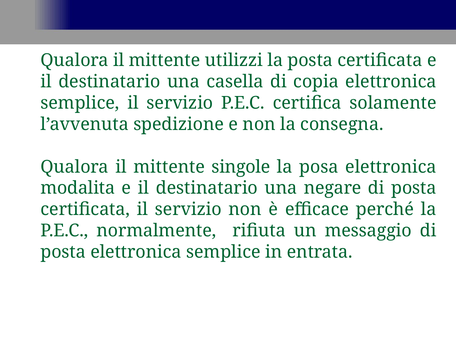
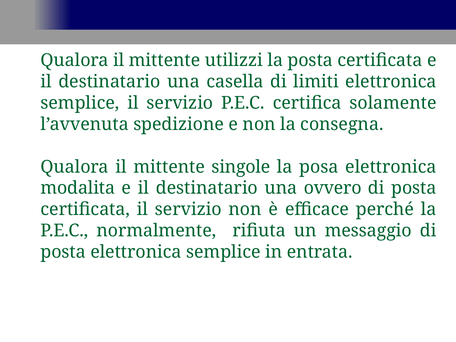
copia: copia -> limiti (316, 82)
negare: negare -> ovvero (333, 188)
